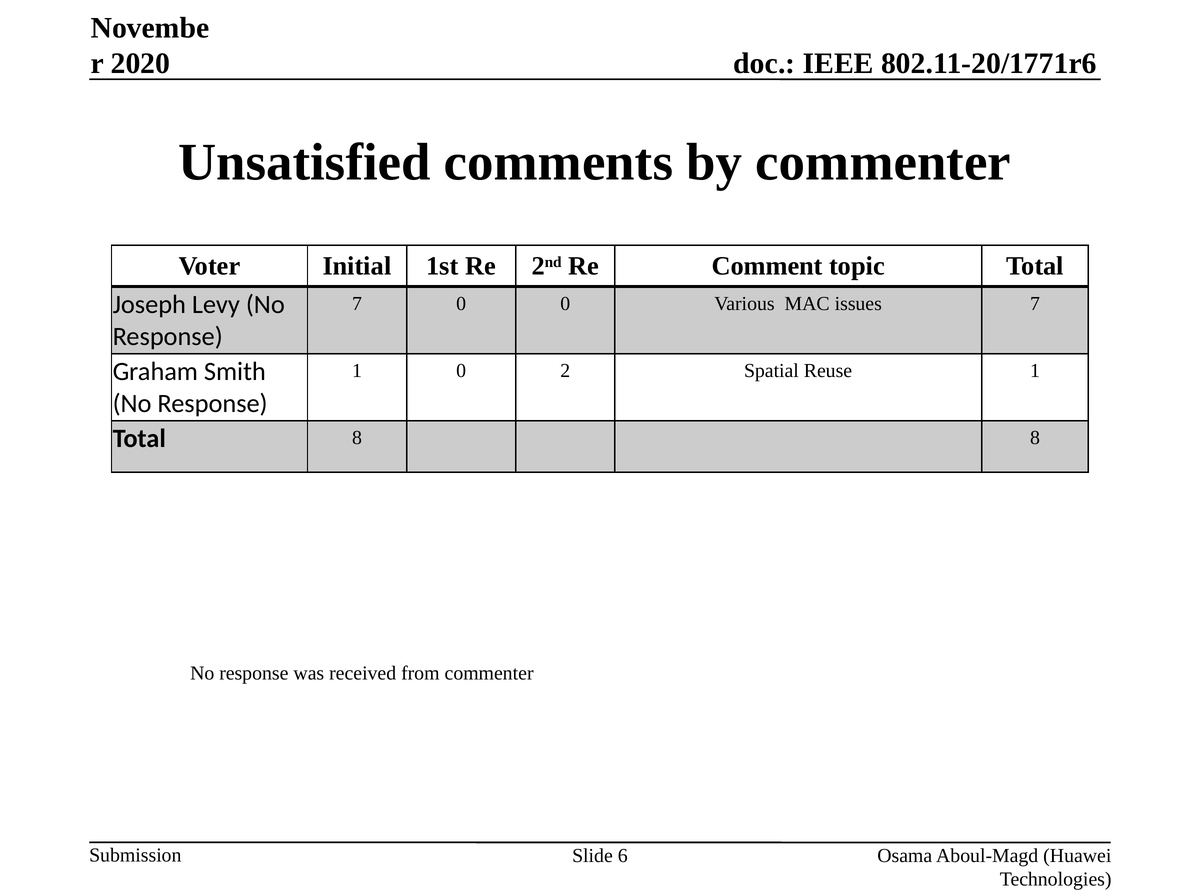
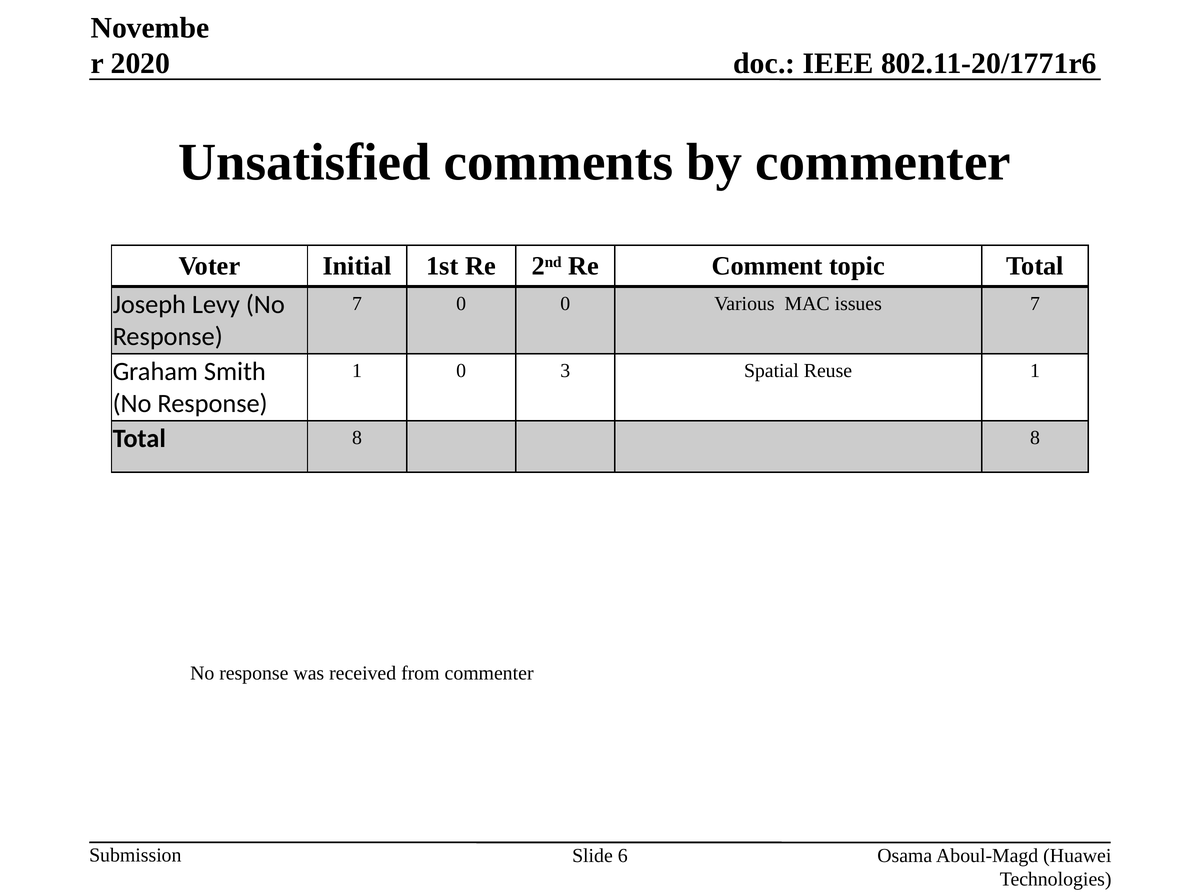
2: 2 -> 3 (565, 371)
